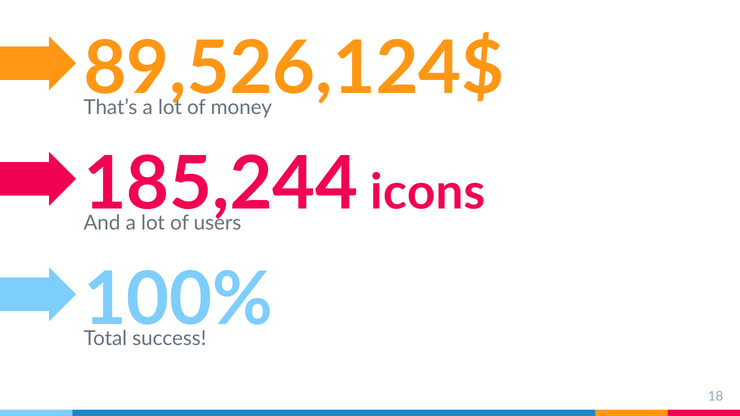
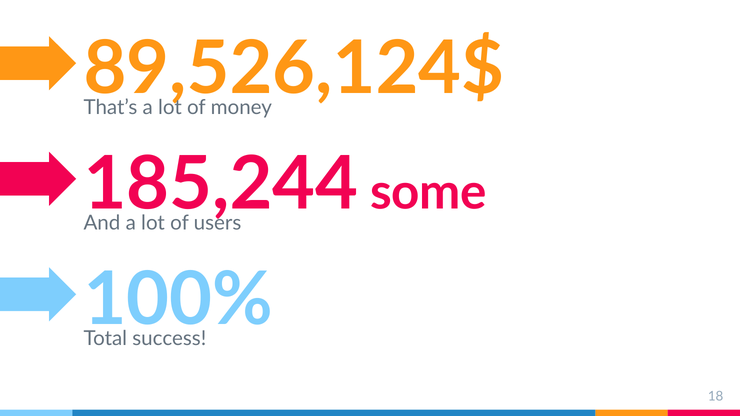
icons: icons -> some (428, 193)
